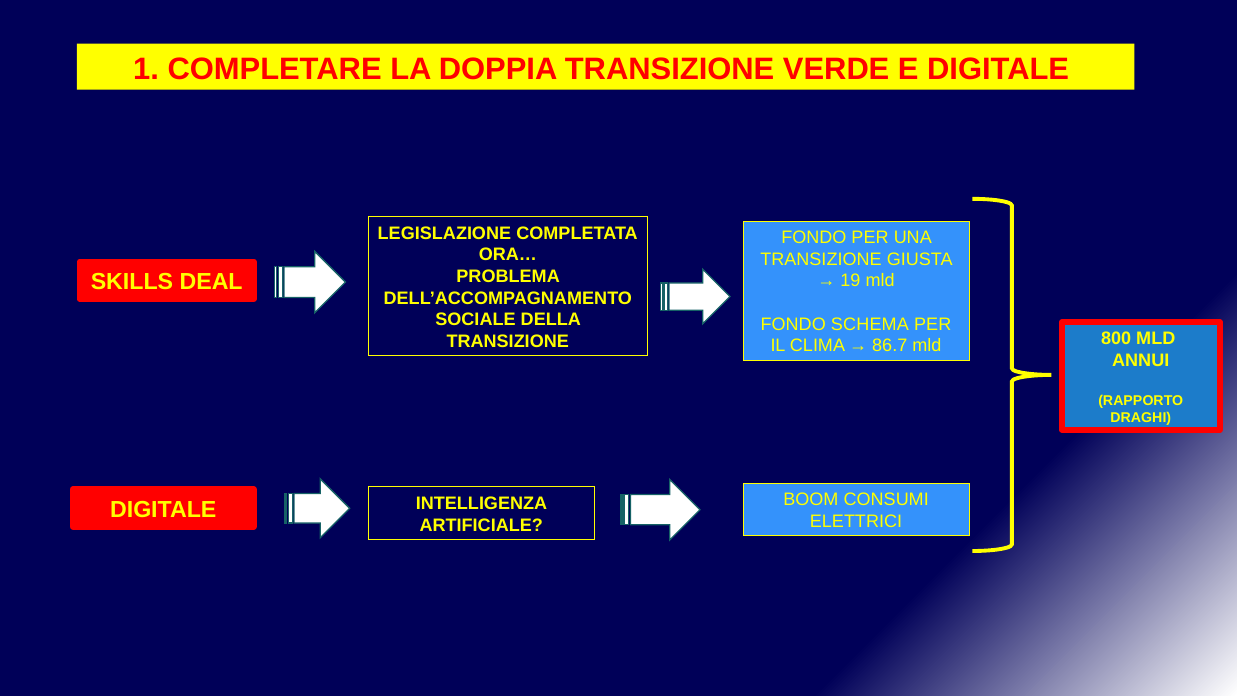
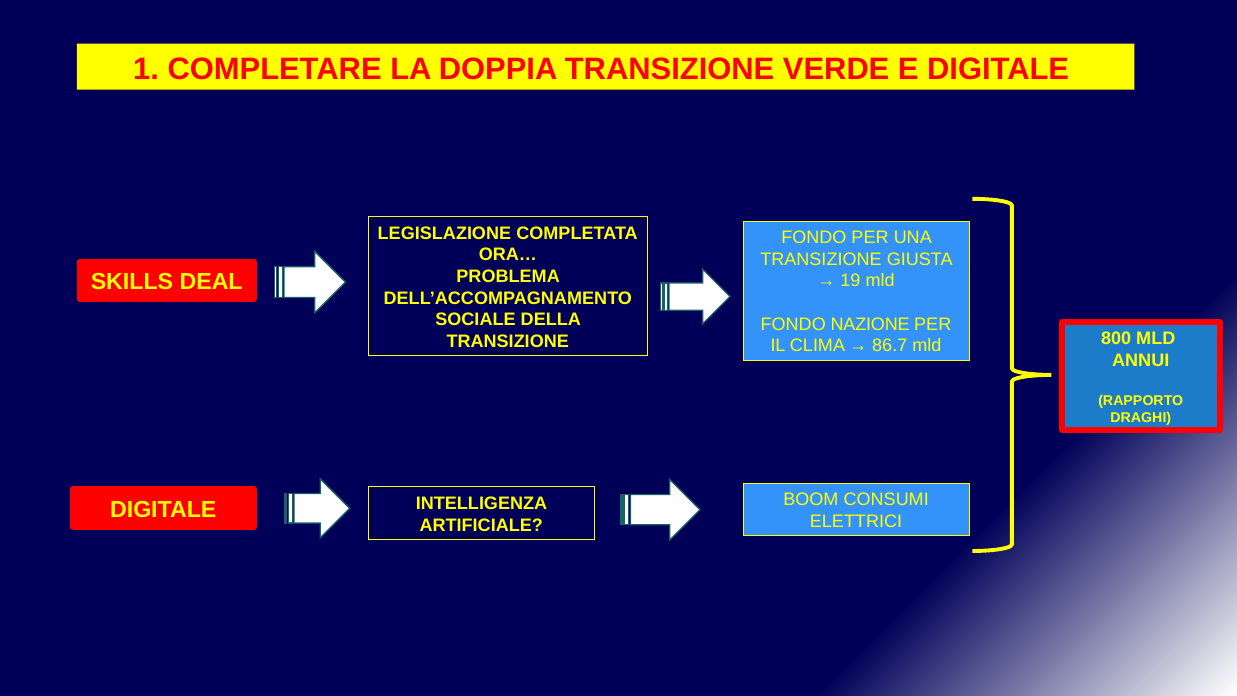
SCHEMA: SCHEMA -> NAZIONE (870, 324)
